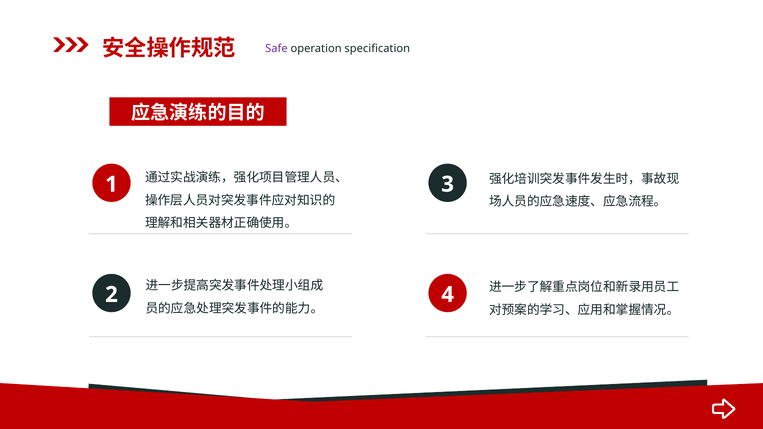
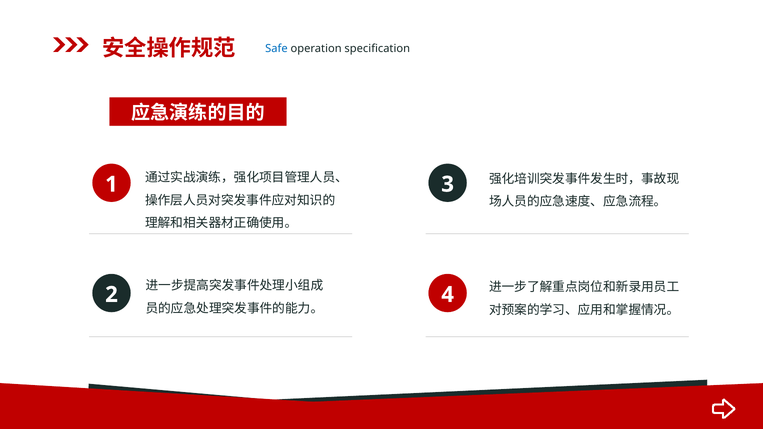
Safe colour: purple -> blue (276, 48)
